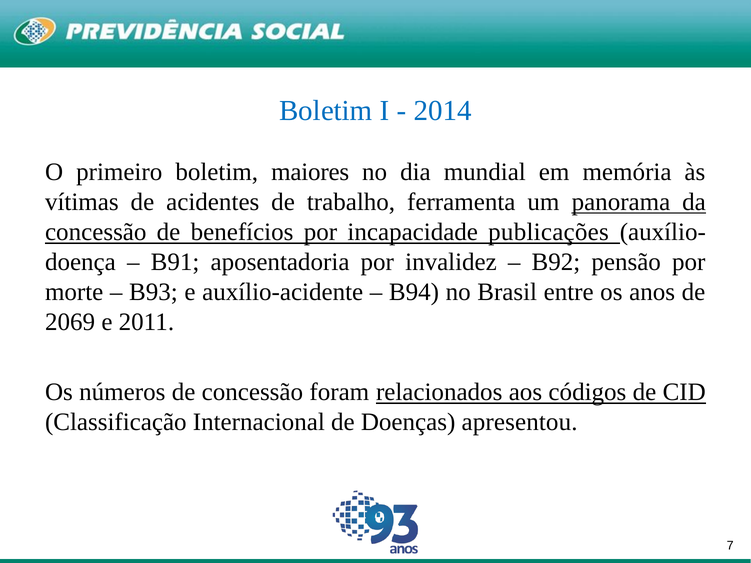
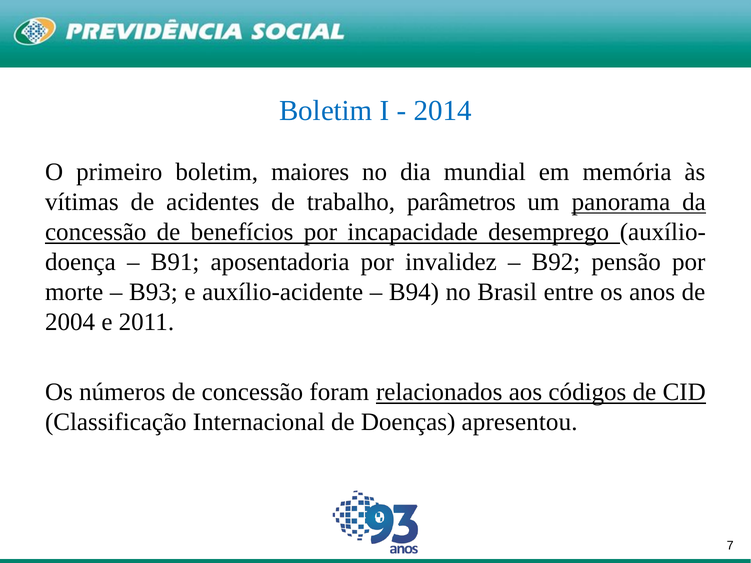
ferramenta: ferramenta -> parâmetros (461, 202)
publicações: publicações -> desemprego (549, 232)
2069: 2069 -> 2004 (70, 322)
